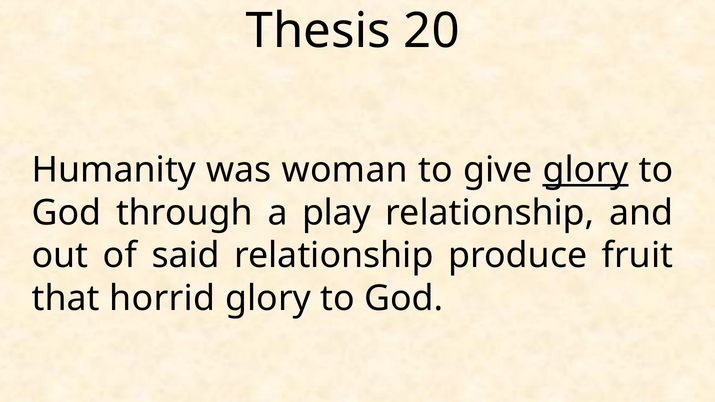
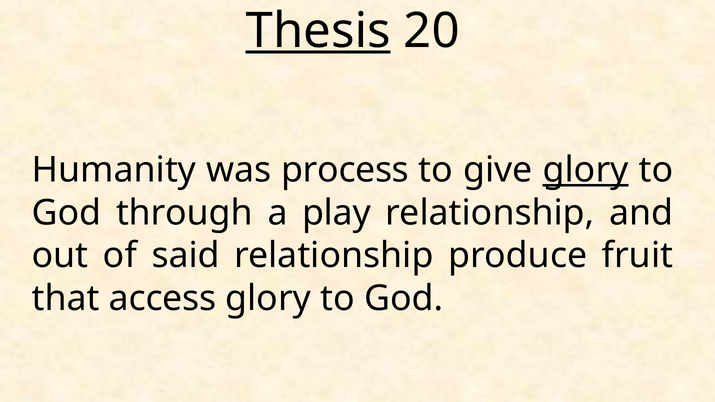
Thesis underline: none -> present (318, 31)
woman: woman -> process (345, 170)
horrid: horrid -> access (163, 299)
